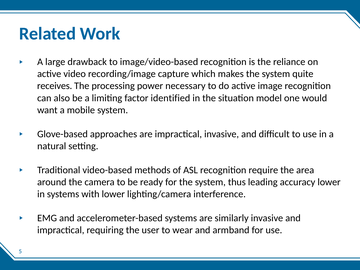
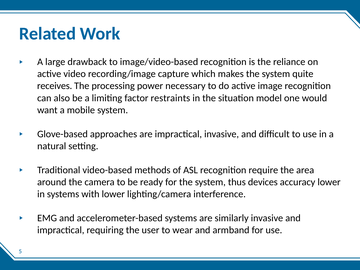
identified: identified -> restraints (170, 98)
leading: leading -> devices (263, 182)
